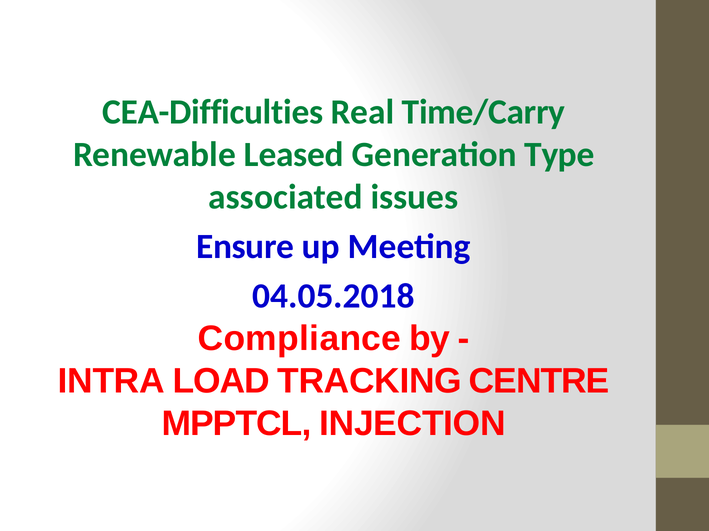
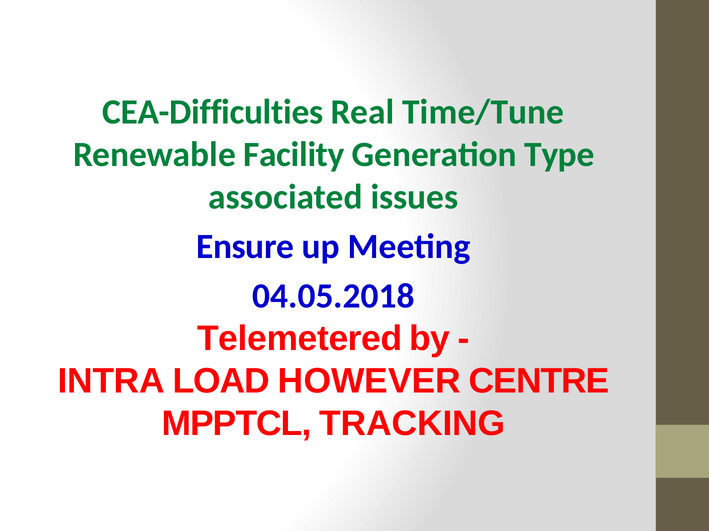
Time/Carry: Time/Carry -> Time/Tune (483, 112)
Leased: Leased -> Facility (294, 155)
Compliance: Compliance -> Telemetered (300, 339)
TRACKING: TRACKING -> HOWEVER (369, 382)
INJECTION: INJECTION -> TRACKING (412, 424)
